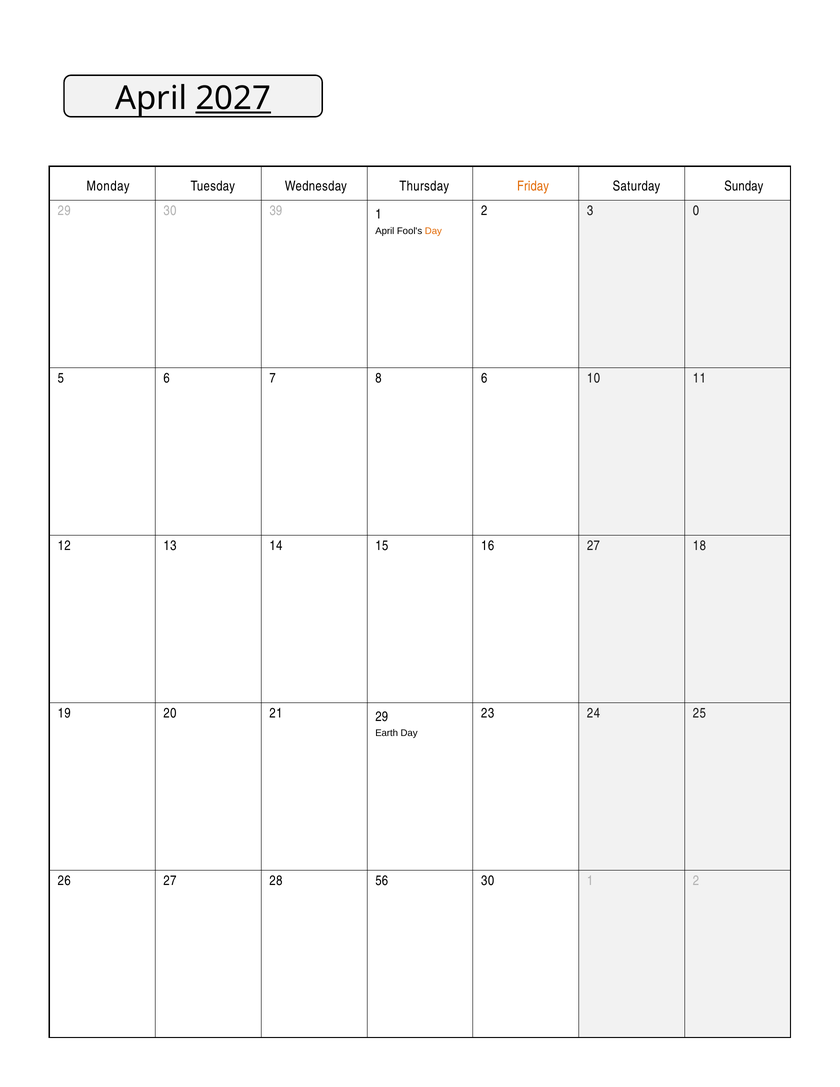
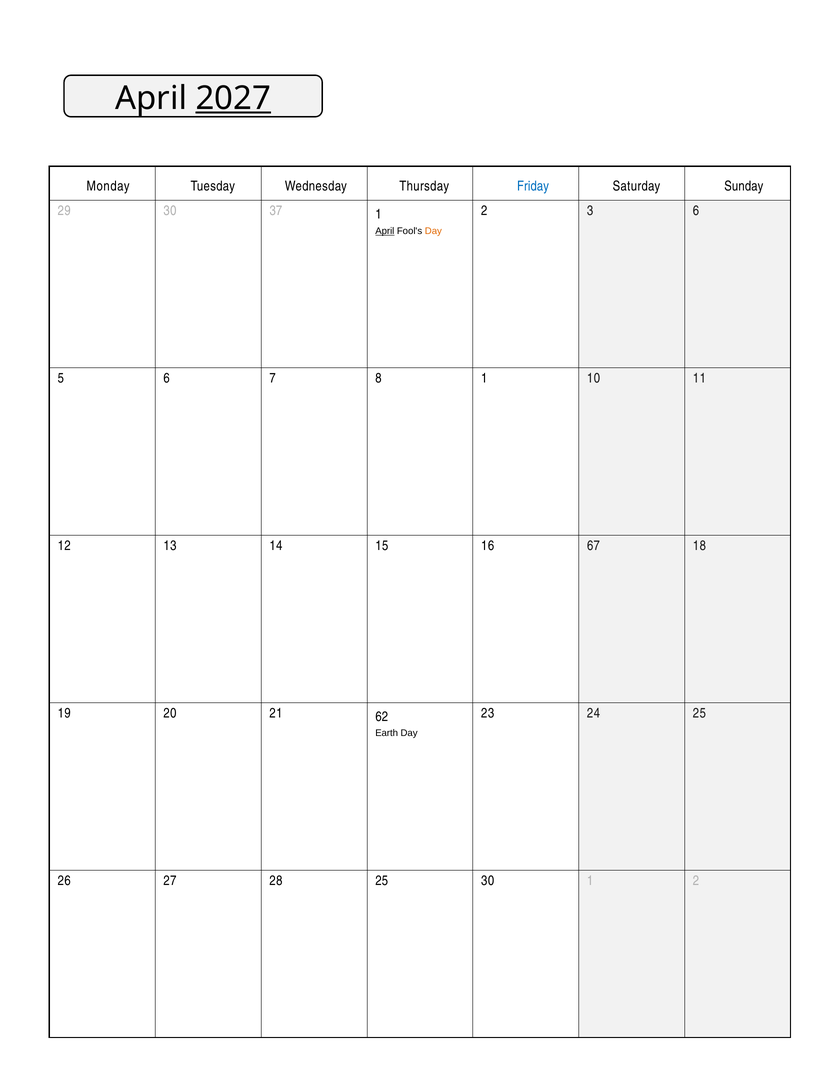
Friday colour: orange -> blue (533, 186)
39: 39 -> 37 (276, 211)
3 0: 0 -> 6 (696, 211)
April underline: none -> present (385, 231)
8 6: 6 -> 1 (484, 378)
16 27: 27 -> 67 (593, 546)
21 29: 29 -> 62 (382, 717)
28 56: 56 -> 25 (382, 881)
